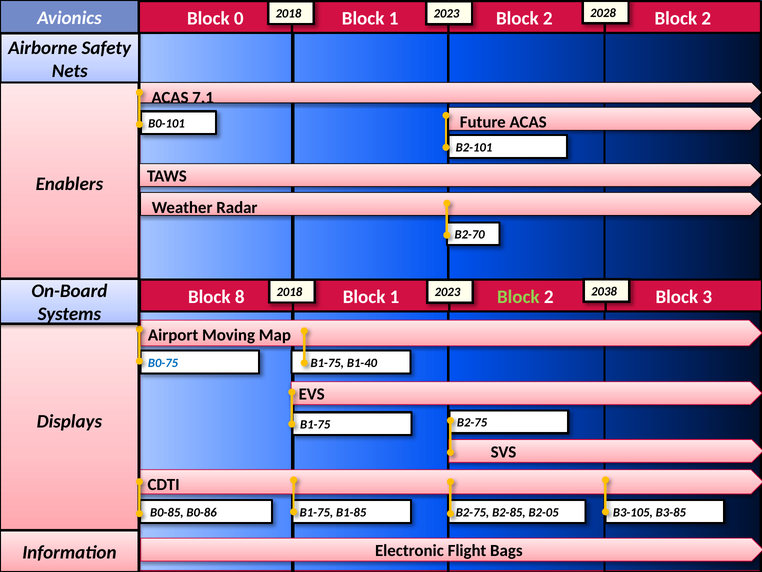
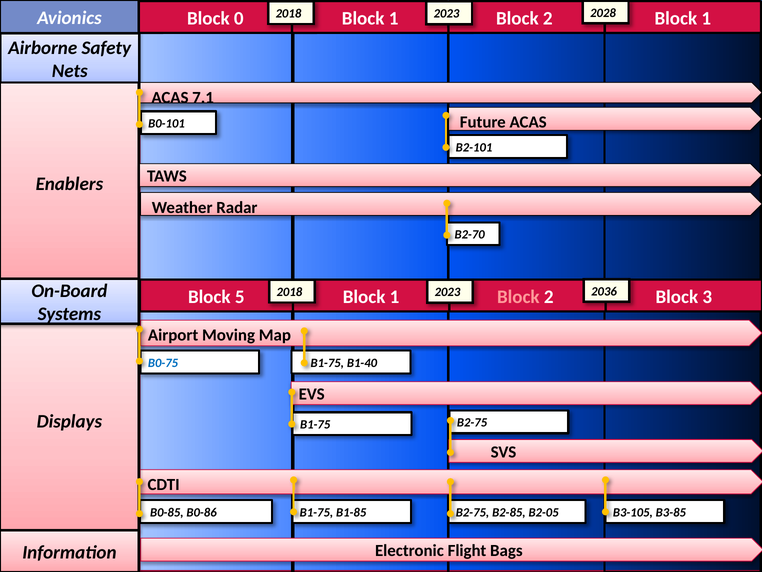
2 Block 2: 2 -> 1 (706, 18)
8: 8 -> 5 (240, 297)
Block colour: light green -> pink (518, 297)
2038: 2038 -> 2036 (604, 291)
